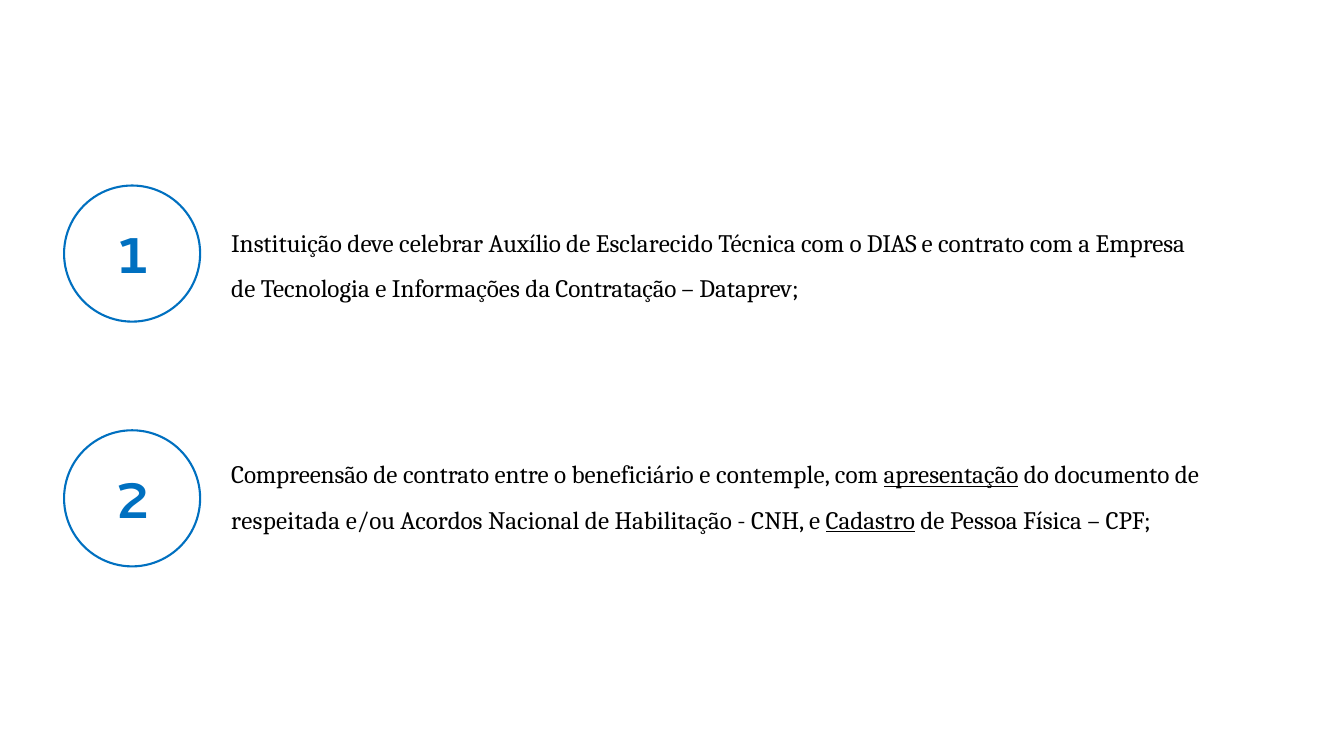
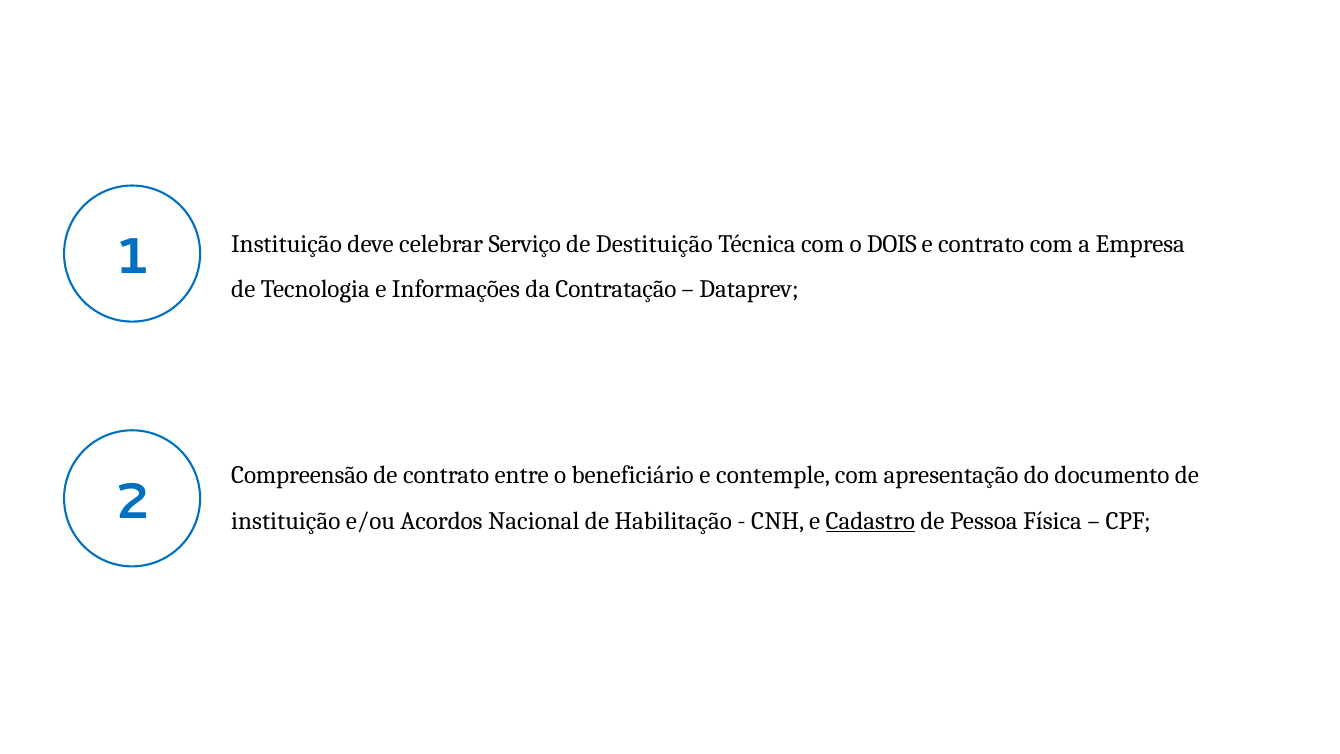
Auxílio: Auxílio -> Serviço (525, 244)
Esclarecido: Esclarecido -> Destituição (654, 244)
DIAS: DIAS -> DOIS (892, 244)
apresentação underline: present -> none (951, 476)
respeitada: respeitada -> instituição (286, 521)
